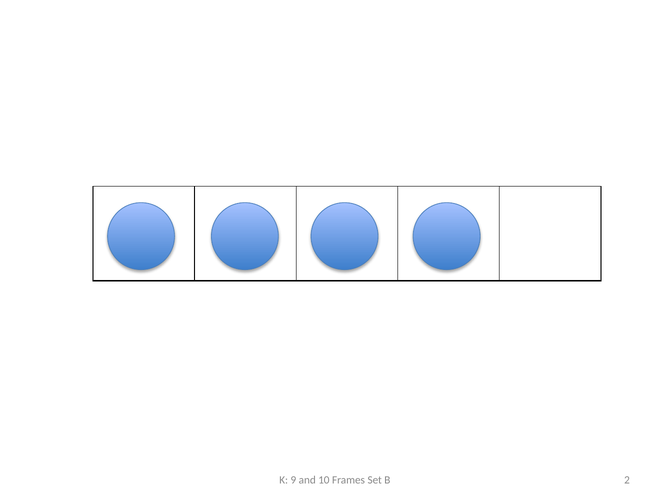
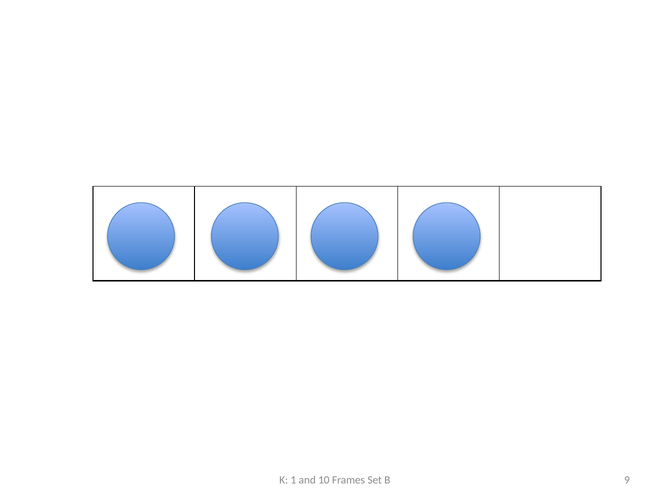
9: 9 -> 1 (293, 480)
2: 2 -> 9 (627, 480)
